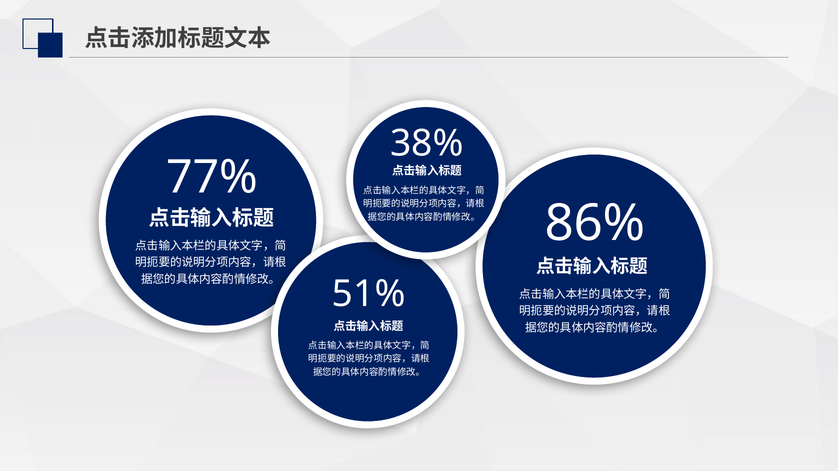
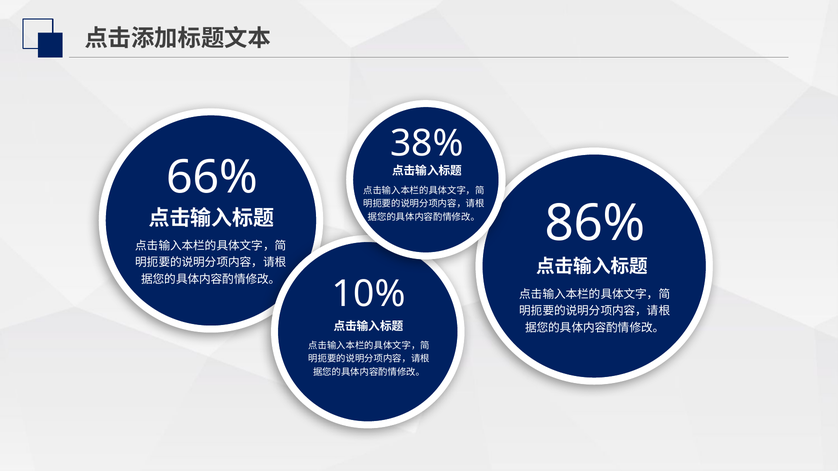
77%: 77% -> 66% (212, 177)
51%: 51% -> 10% (369, 294)
